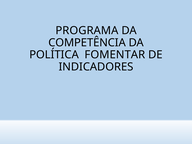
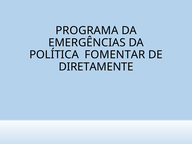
COMPETÊNCIA: COMPETÊNCIA -> EMERGÊNCIAS (87, 43)
INDICADORES: INDICADORES -> DIRETAMENTE (96, 67)
